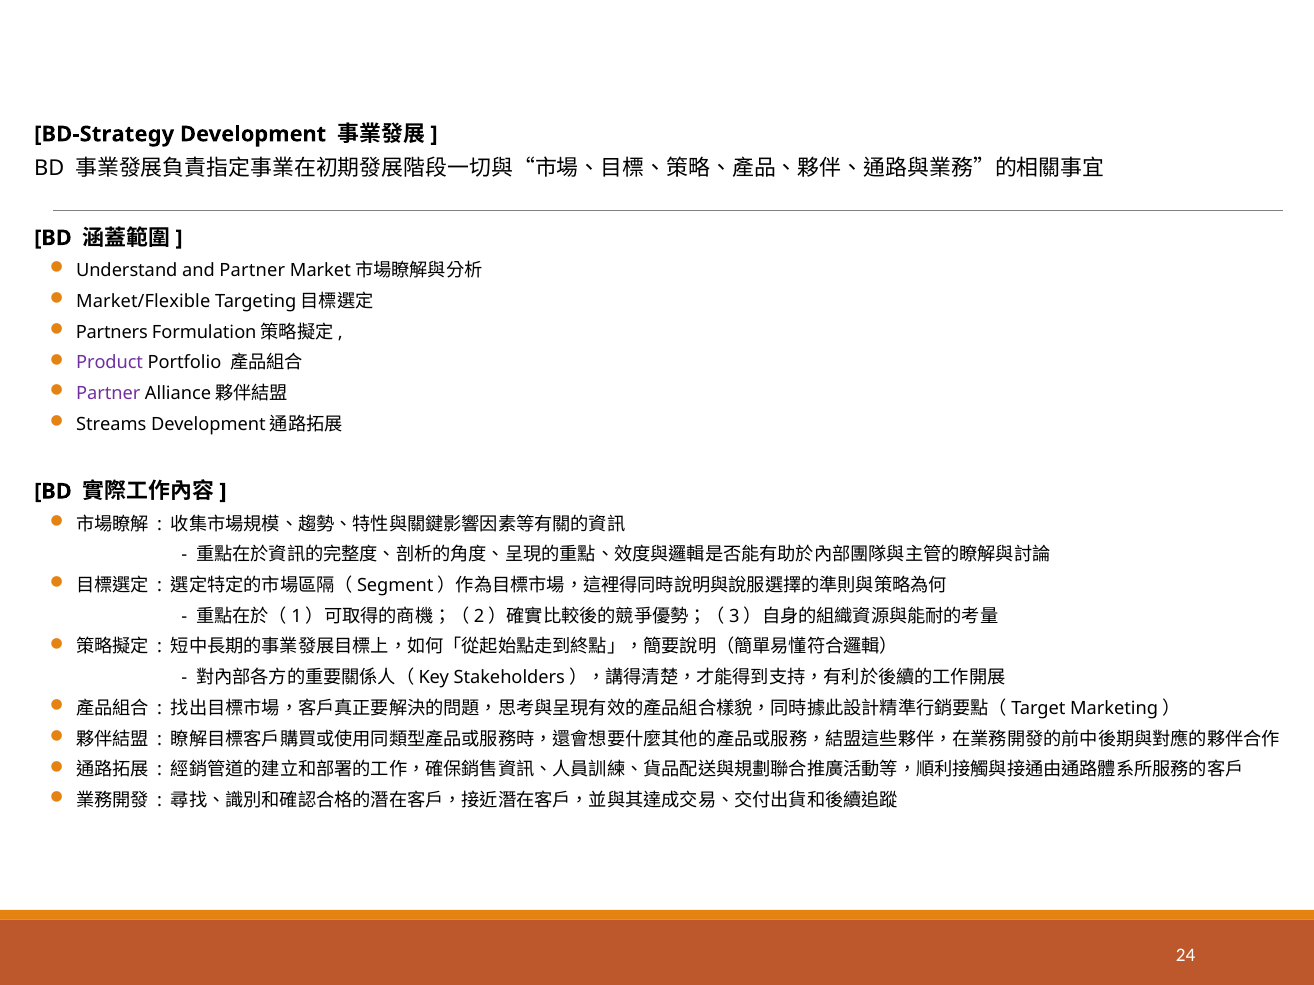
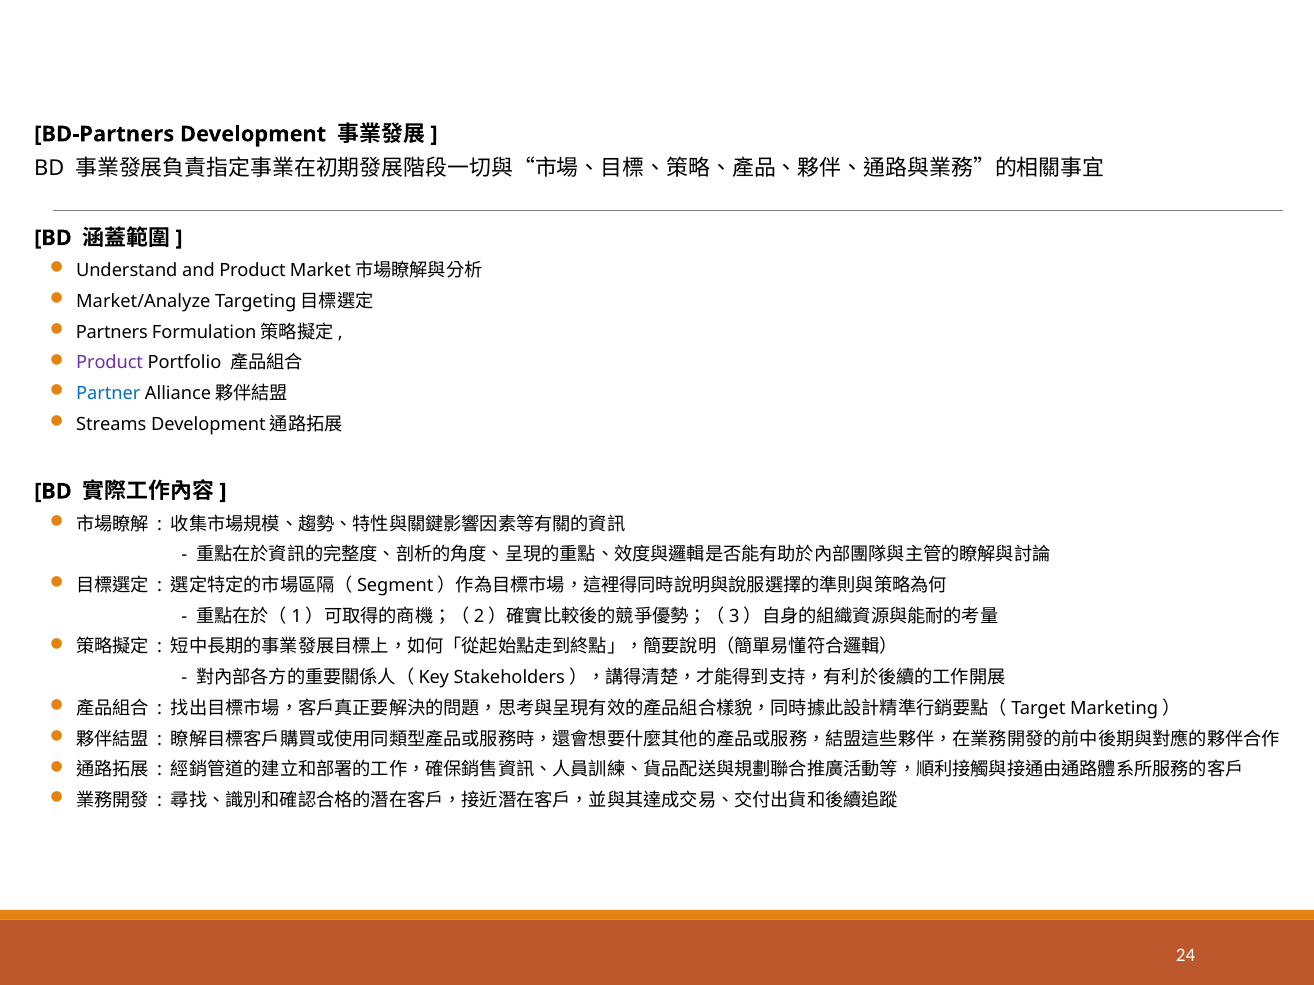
BD-Strategy: BD-Strategy -> BD-Partners (104, 134)
and Partner: Partner -> Product (252, 271)
Market/Flexible: Market/Flexible -> Market/Analyze (143, 301)
Partner colour: purple -> blue (108, 394)
